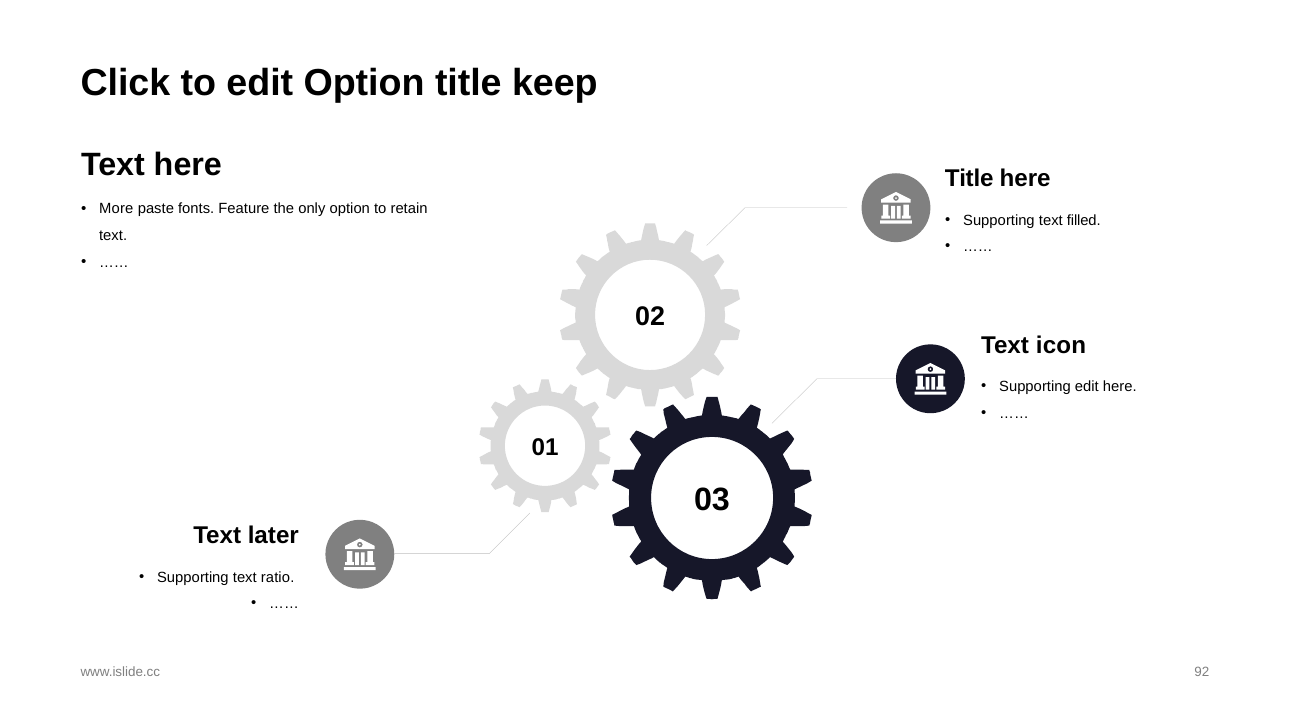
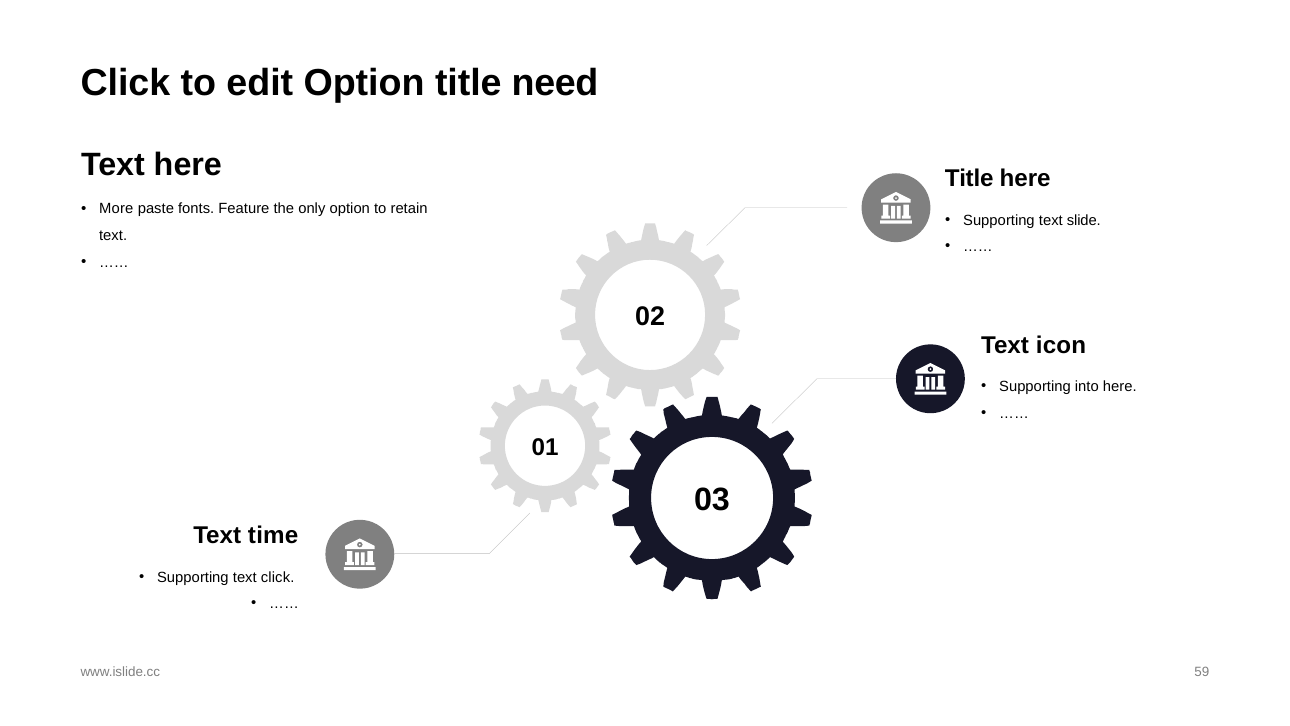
keep: keep -> need (555, 83)
filled: filled -> slide (1084, 220)
Supporting edit: edit -> into (1087, 386)
later: later -> time (273, 536)
text ratio: ratio -> click (278, 577)
92: 92 -> 59 (1202, 672)
